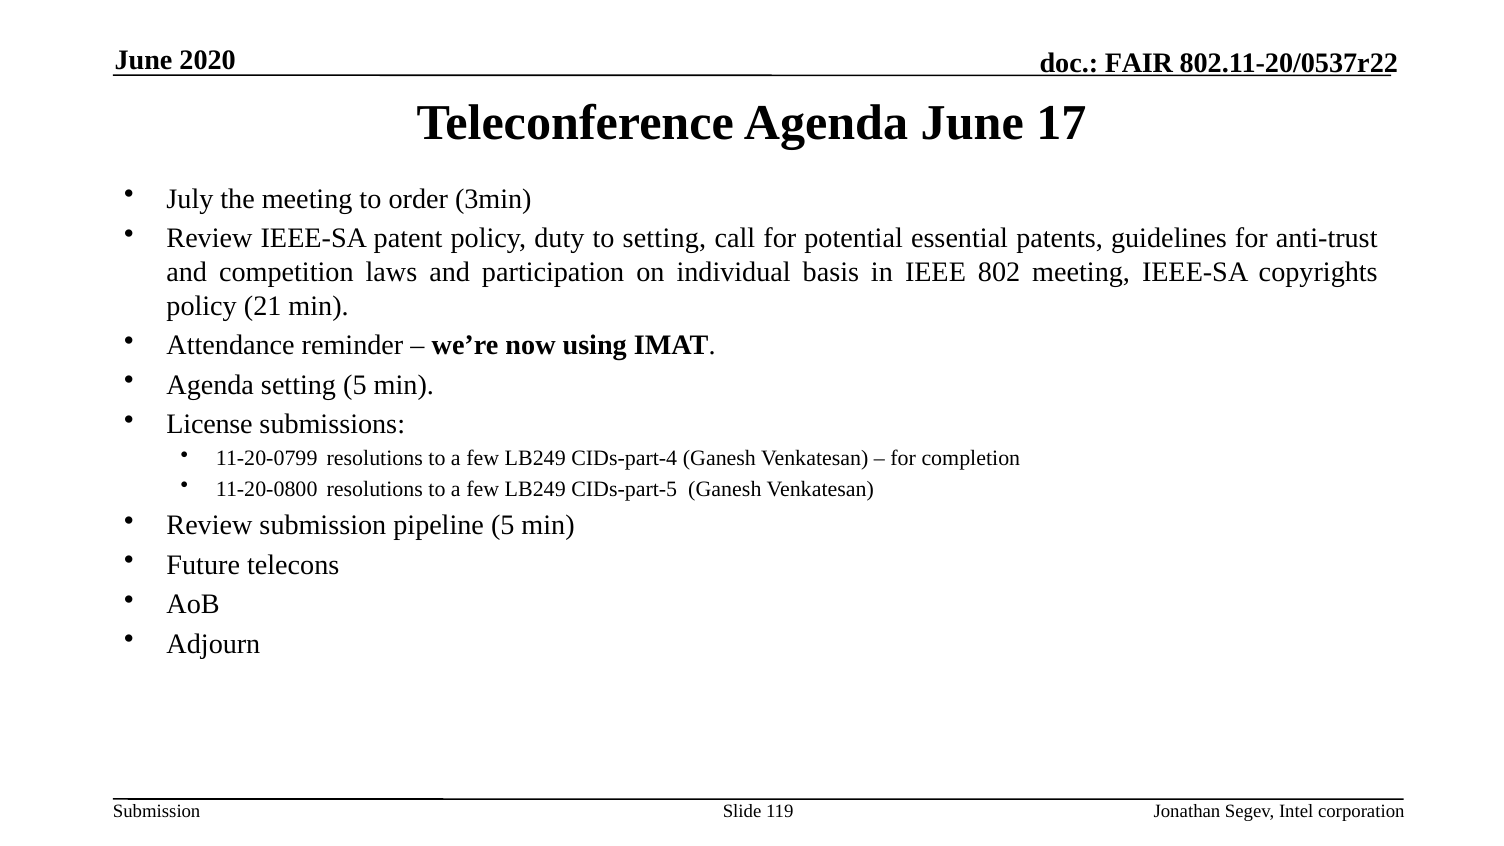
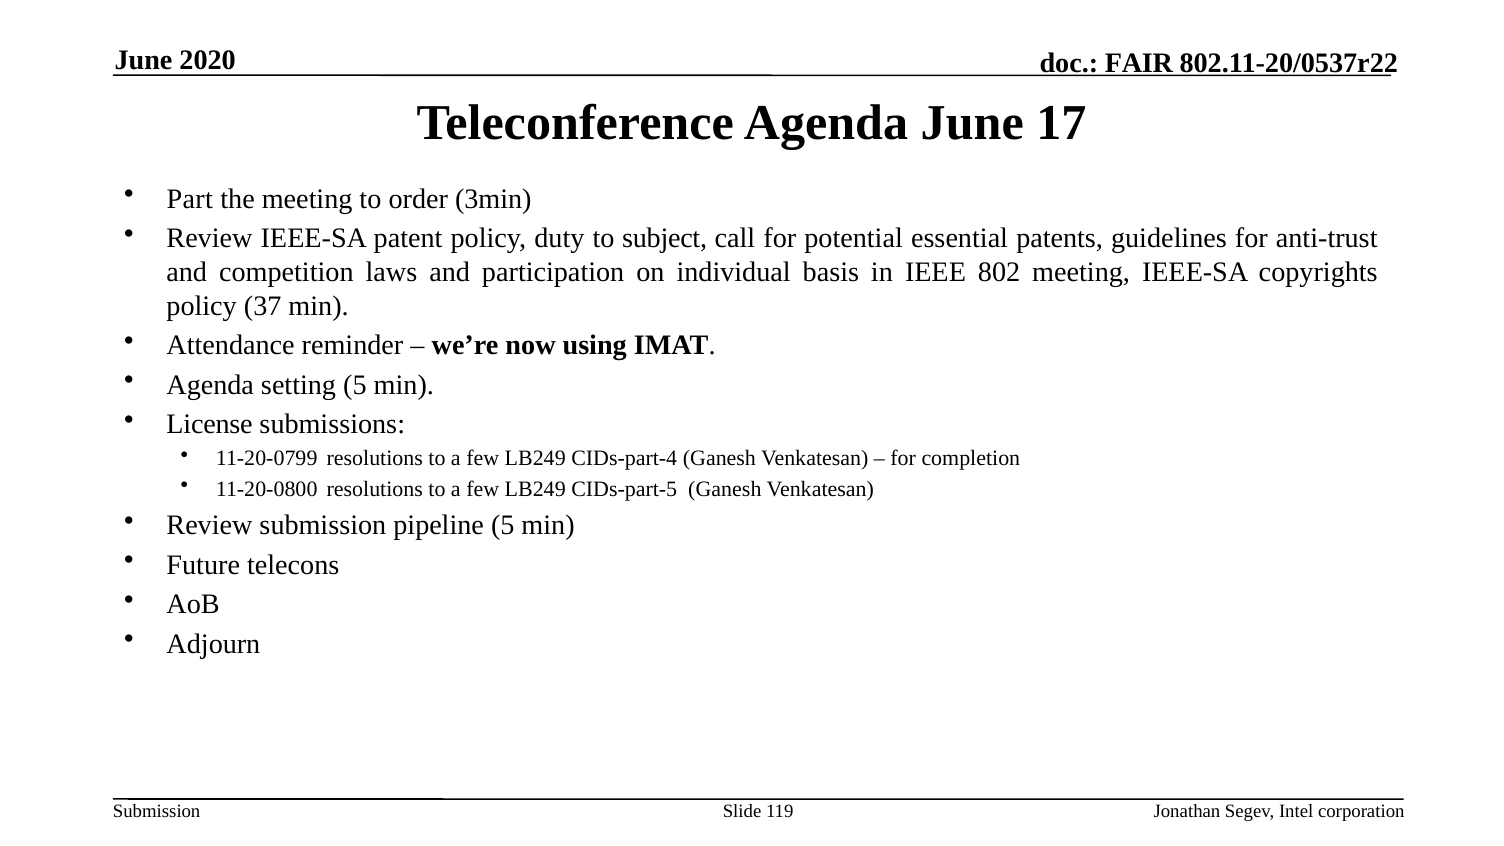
July: July -> Part (190, 199)
to setting: setting -> subject (665, 238)
21: 21 -> 37 (263, 306)
